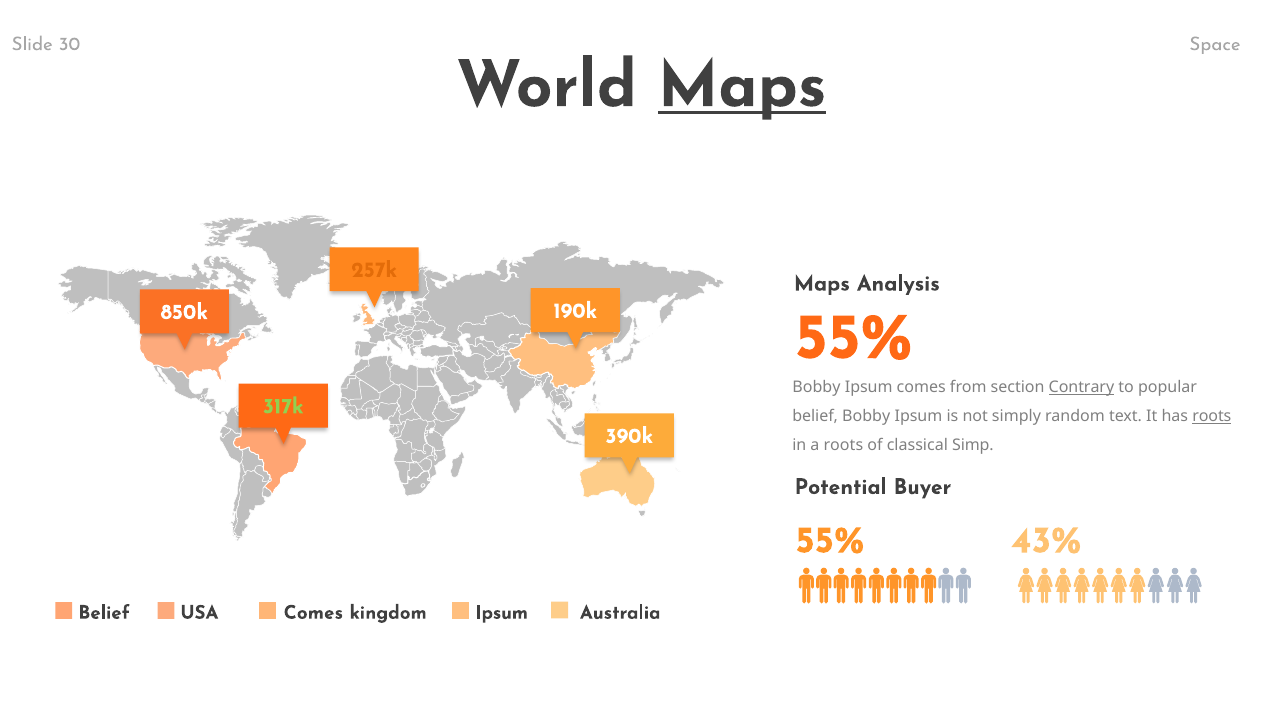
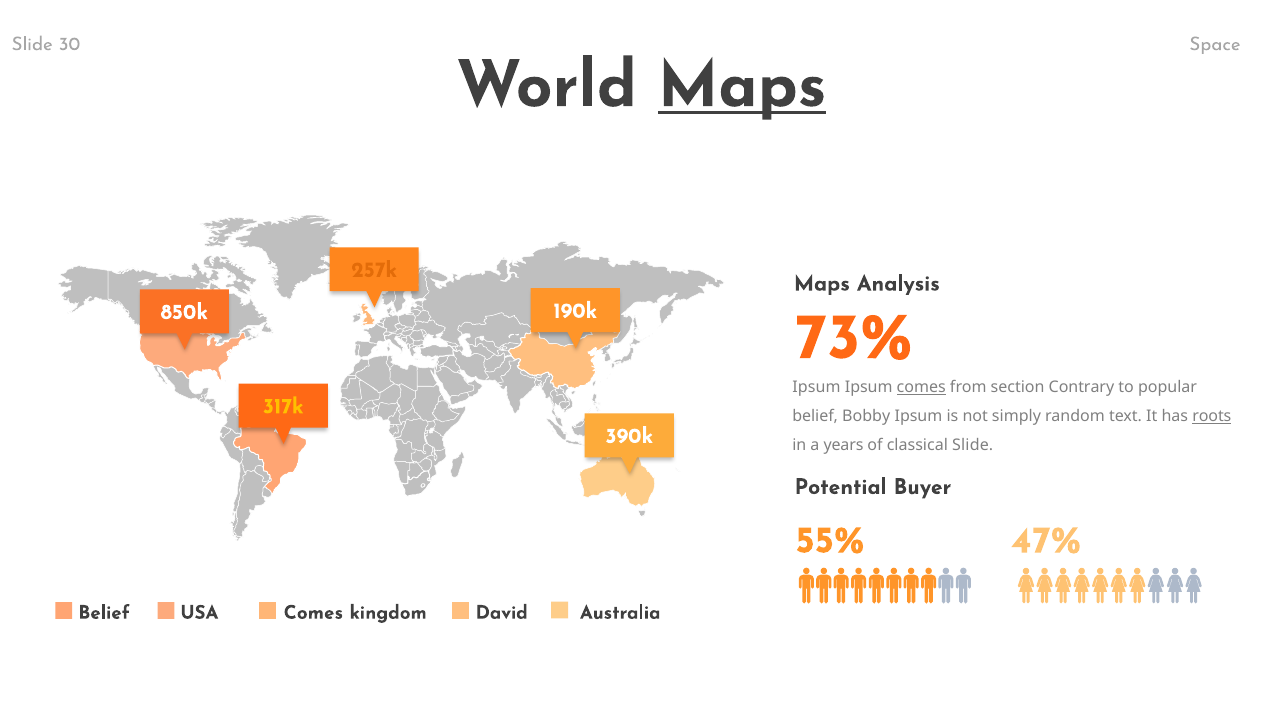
55%: 55% -> 73% (853, 337)
Bobby: Bobby -> Ipsum (816, 387)
comes underline: none -> present (921, 387)
Contrary underline: present -> none (1081, 387)
317k colour: light green -> yellow (283, 406)
a roots: roots -> years (843, 445)
classical Simp: Simp -> Slide (973, 445)
43%: 43% -> 47% (1046, 540)
kingdom Ipsum: Ipsum -> David (502, 612)
